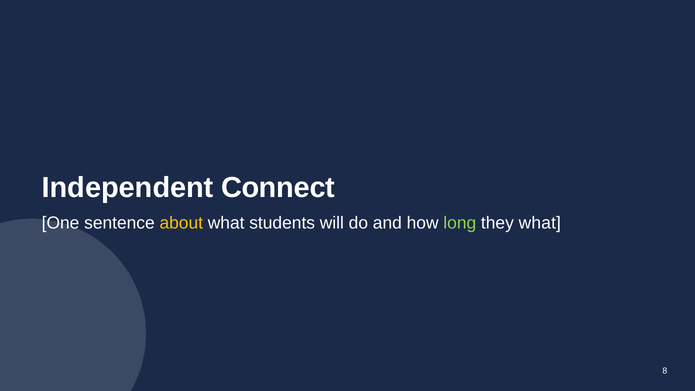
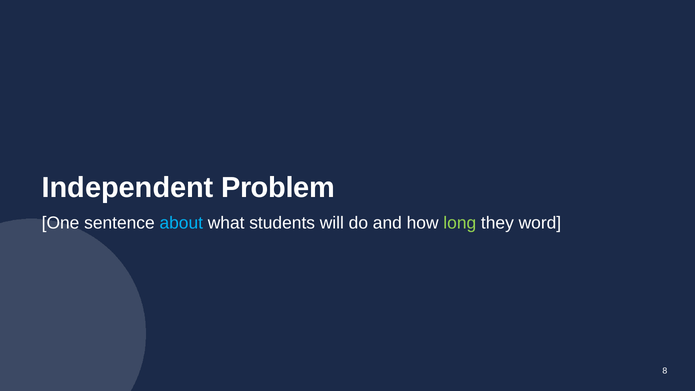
Connect: Connect -> Problem (278, 188)
about colour: yellow -> light blue (181, 223)
they what: what -> word (540, 223)
